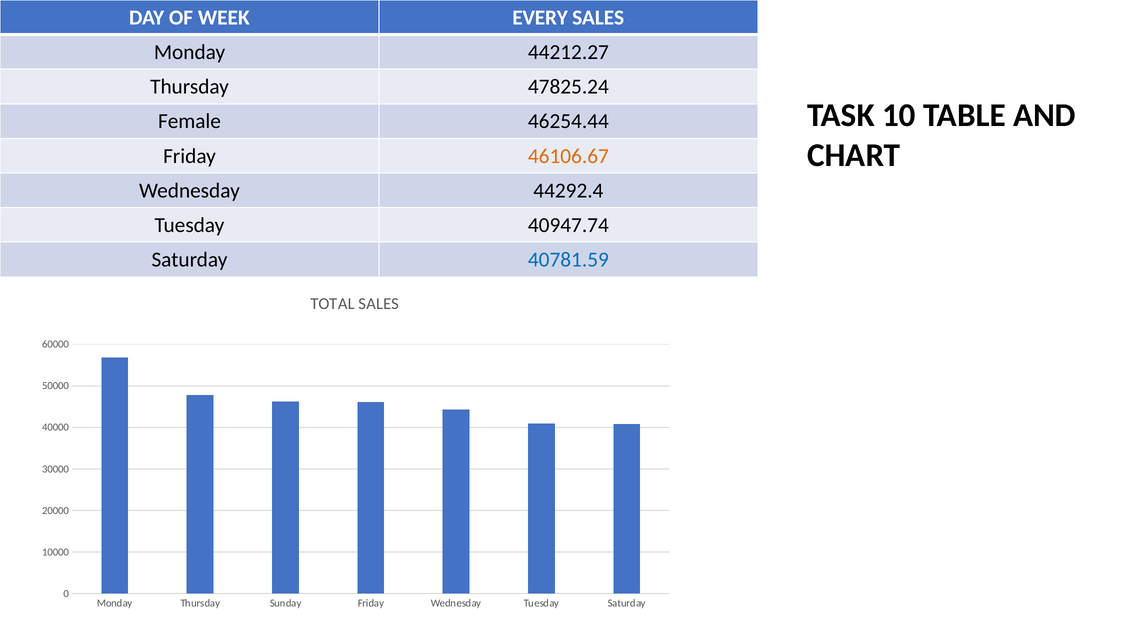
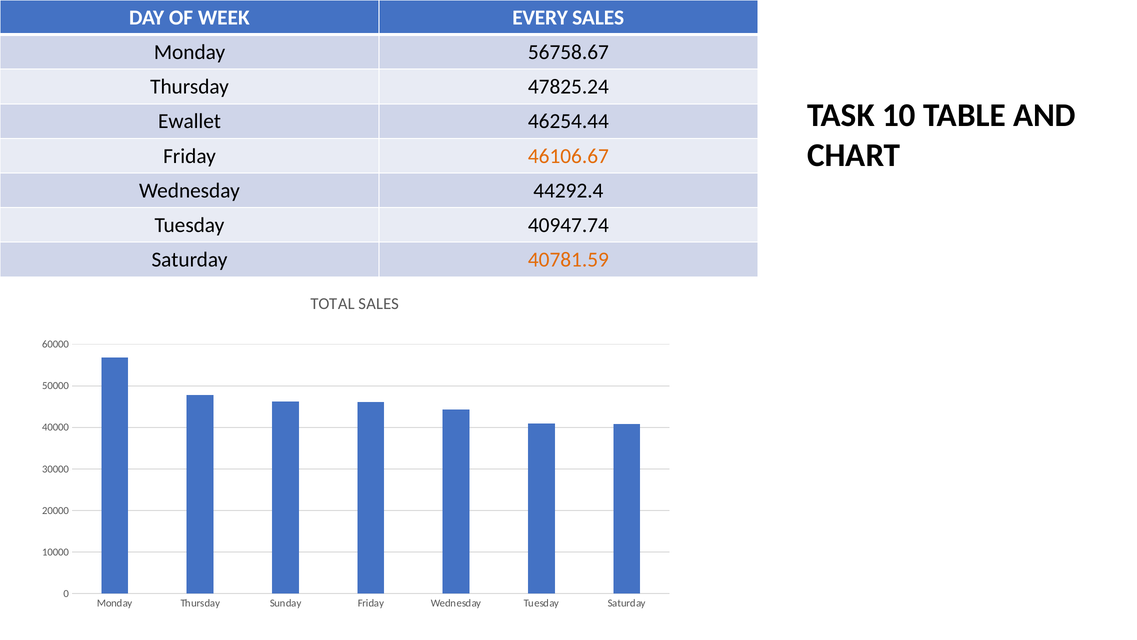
44212.27: 44212.27 -> 56758.67 (568, 52)
Female: Female -> Ewallet (190, 121)
40781.59 colour: blue -> orange (568, 260)
